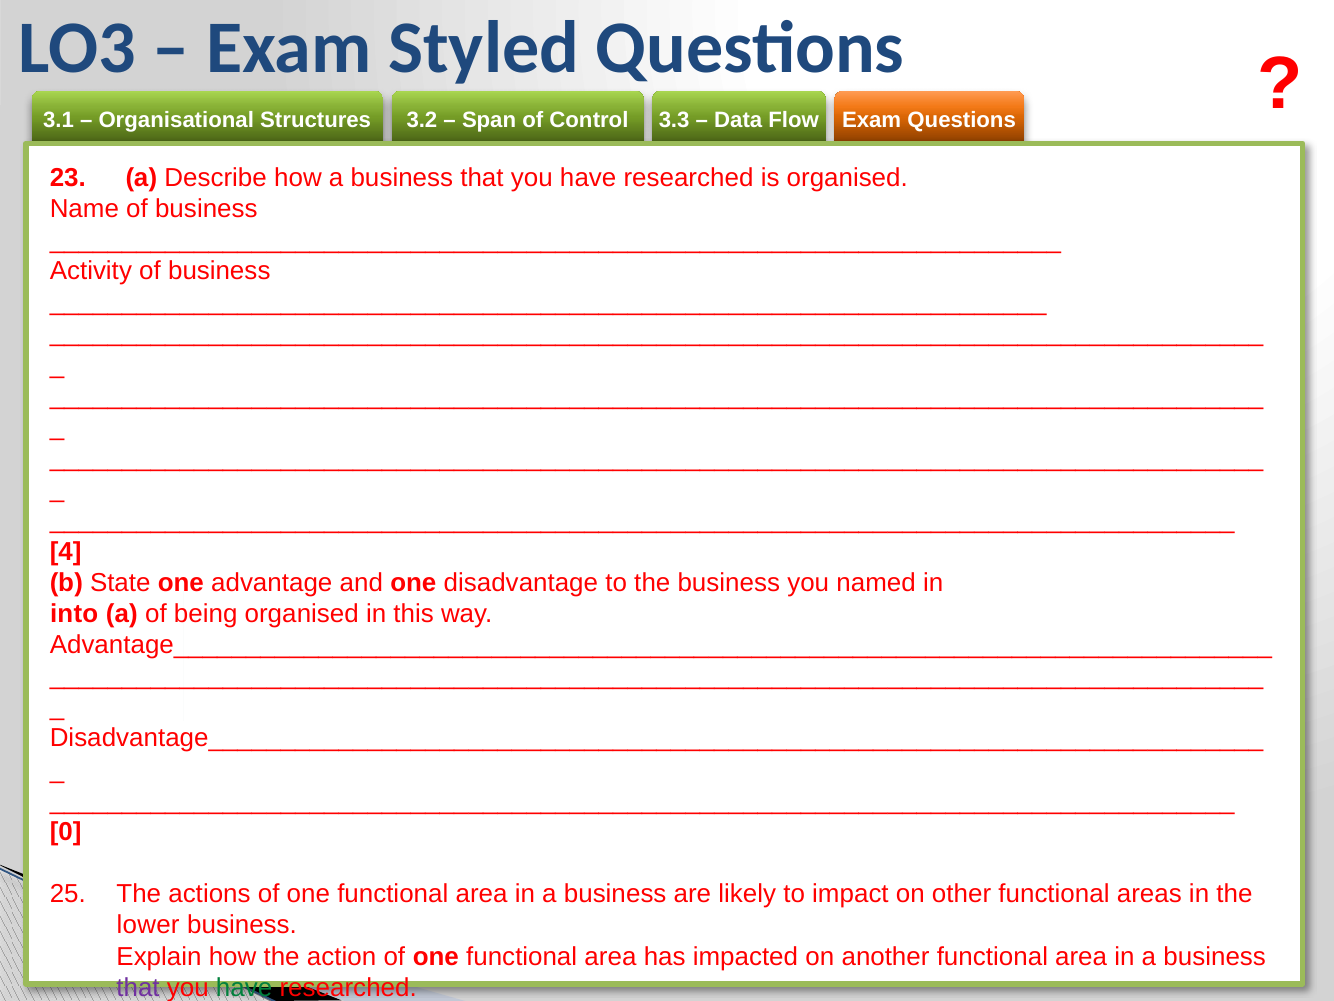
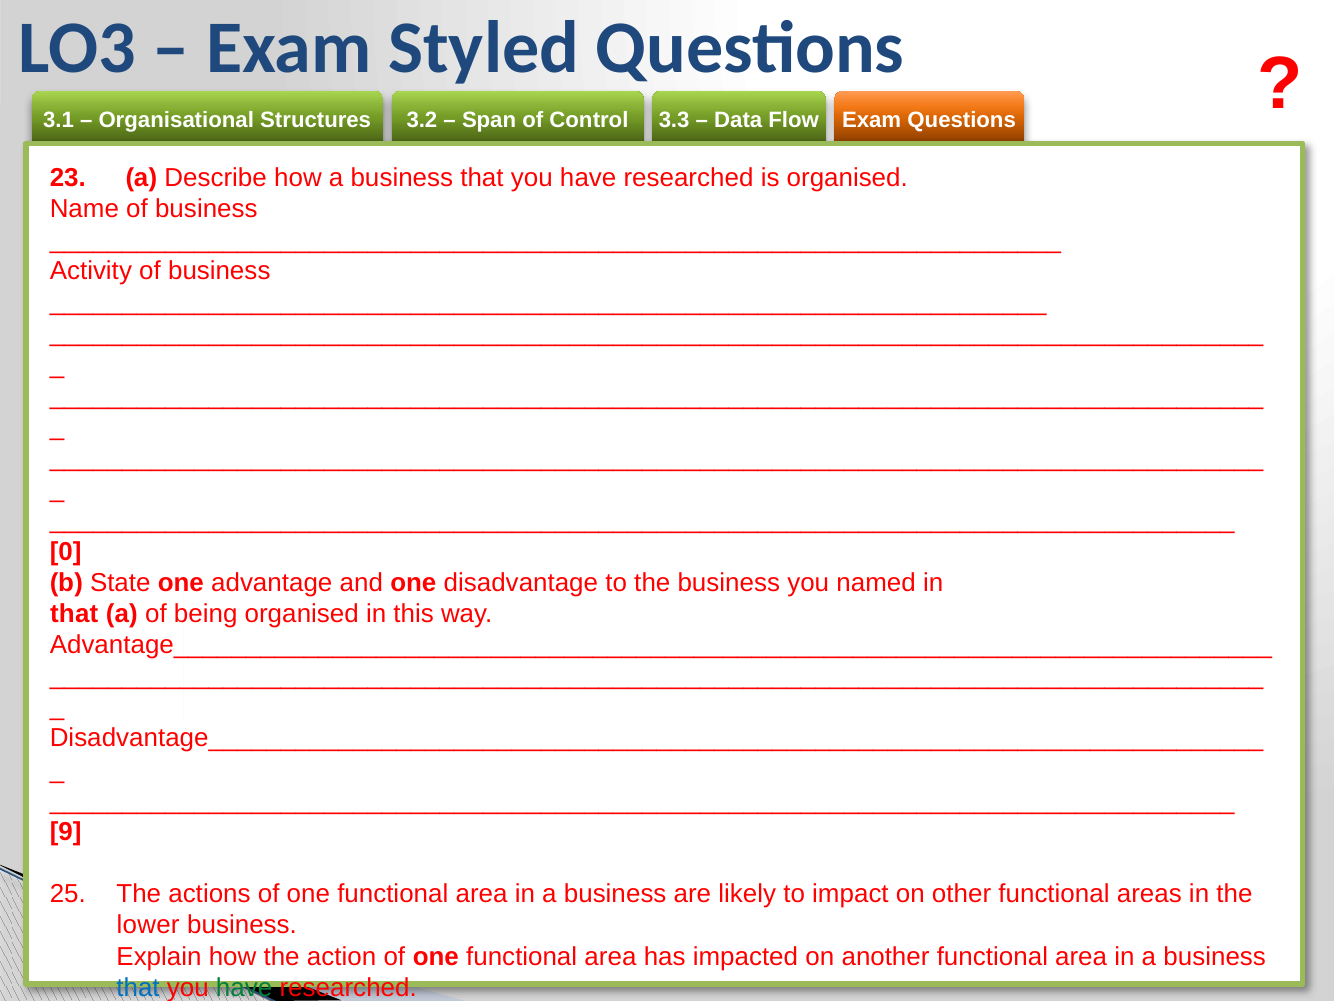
4: 4 -> 0 (66, 551)
into: into -> that (74, 613)
0: 0 -> 9 (66, 831)
that colour: purple -> blue (138, 987)
